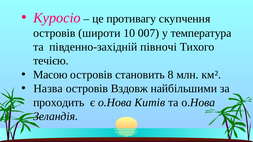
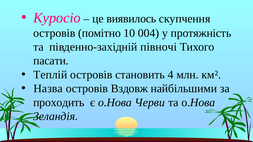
противагу: противагу -> виявилось (131, 19)
широти: широти -> помітно (100, 33)
007: 007 -> 004 (149, 33)
температура: температура -> протяжність (201, 33)
течією: течією -> пасати (51, 61)
Масою: Масою -> Теплій (50, 75)
8: 8 -> 4 (171, 75)
Китів: Китів -> Черви (150, 103)
